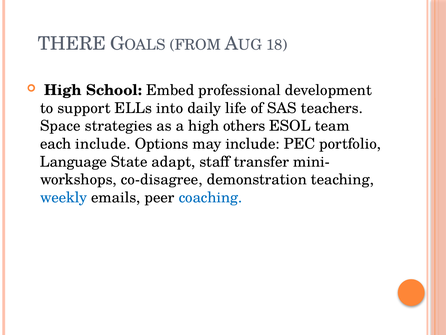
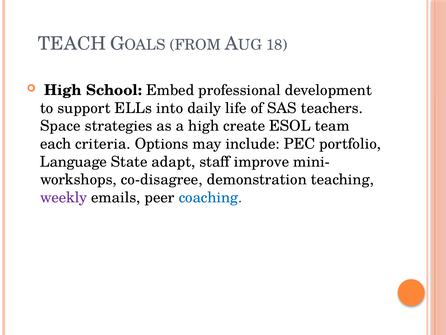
THERE: THERE -> TEACH (72, 44)
others: others -> create (244, 126)
each include: include -> criteria (103, 144)
transfer: transfer -> improve (261, 162)
weekly colour: blue -> purple (64, 197)
